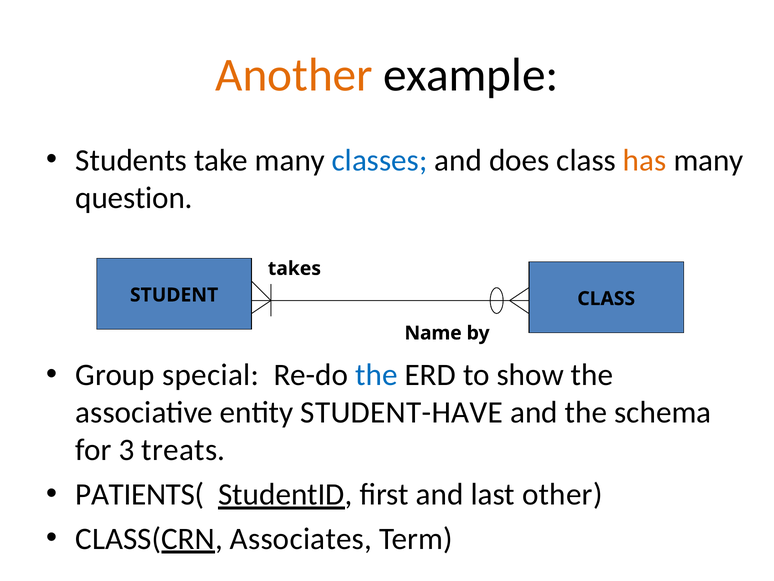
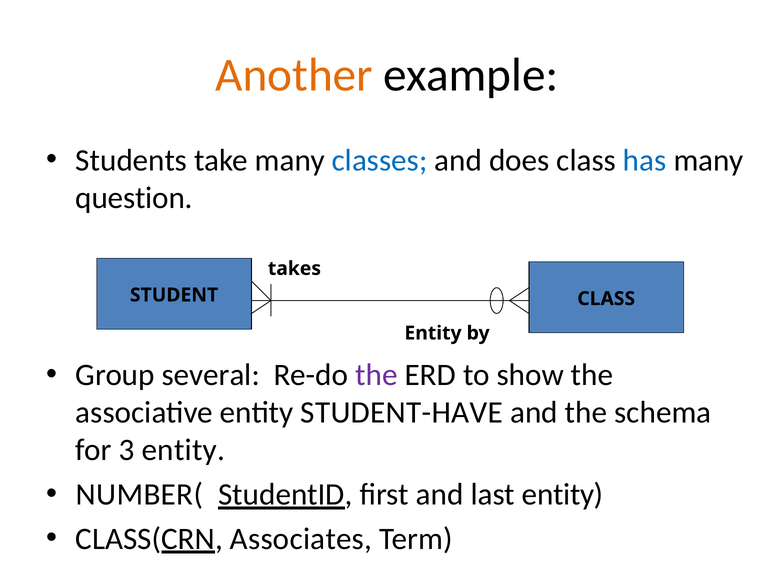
has colour: orange -> blue (645, 160)
Name: Name -> Entity (433, 333)
special: special -> several (211, 375)
the colour: blue -> purple (376, 375)
3 treats: treats -> entity (183, 450)
PATIENTS(: PATIENTS( -> NUMBER( (140, 494)
last other: other -> entity (563, 494)
